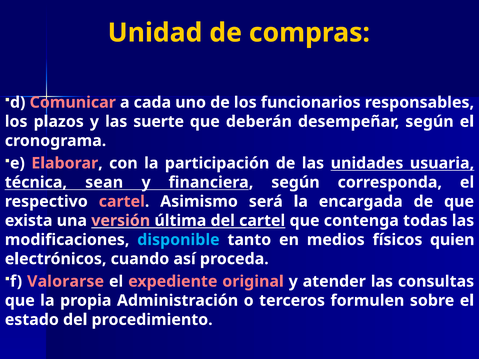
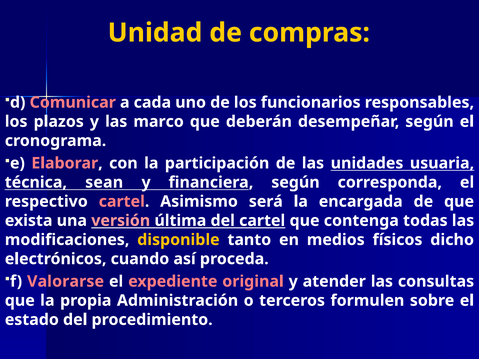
suerte: suerte -> marco (159, 122)
disponible colour: light blue -> yellow (178, 240)
quien: quien -> dicho (452, 240)
